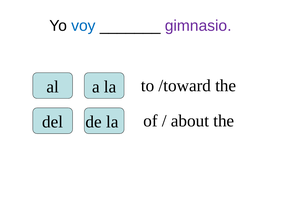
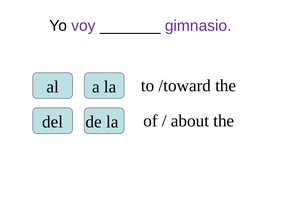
voy colour: blue -> purple (83, 26)
